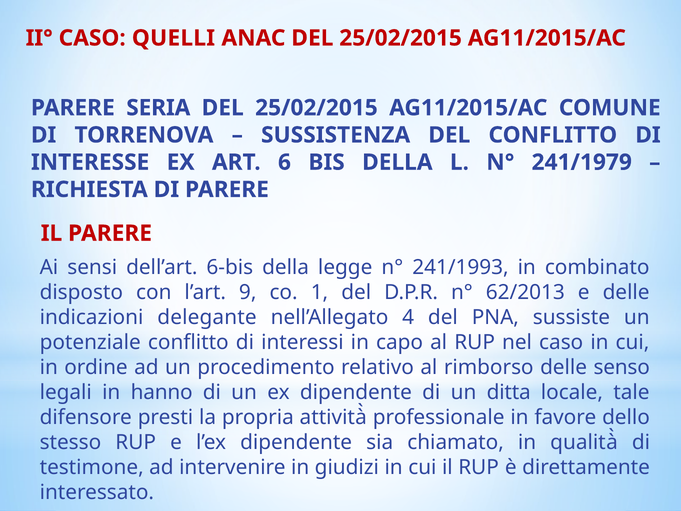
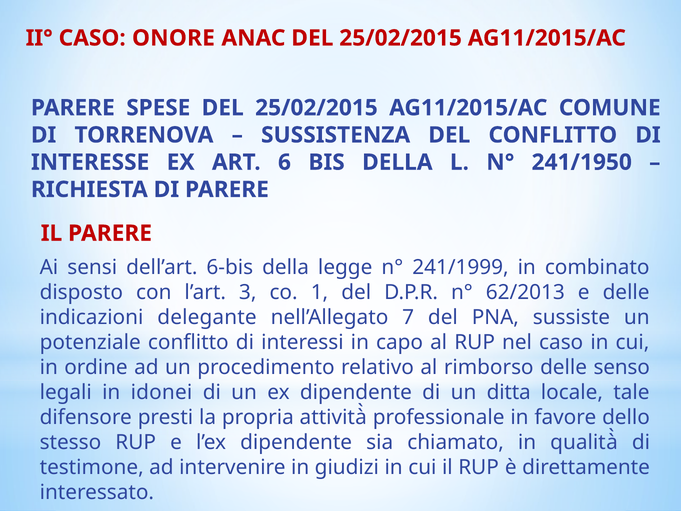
QUELLI: QUELLI -> ONORE (173, 38)
SERIA: SERIA -> SPESE (158, 108)
241/1979: 241/1979 -> 241/1950 (582, 162)
241/1993: 241/1993 -> 241/1999 (460, 267)
9: 9 -> 3 (248, 292)
4: 4 -> 7 (408, 317)
hanno: hanno -> idonei (161, 392)
